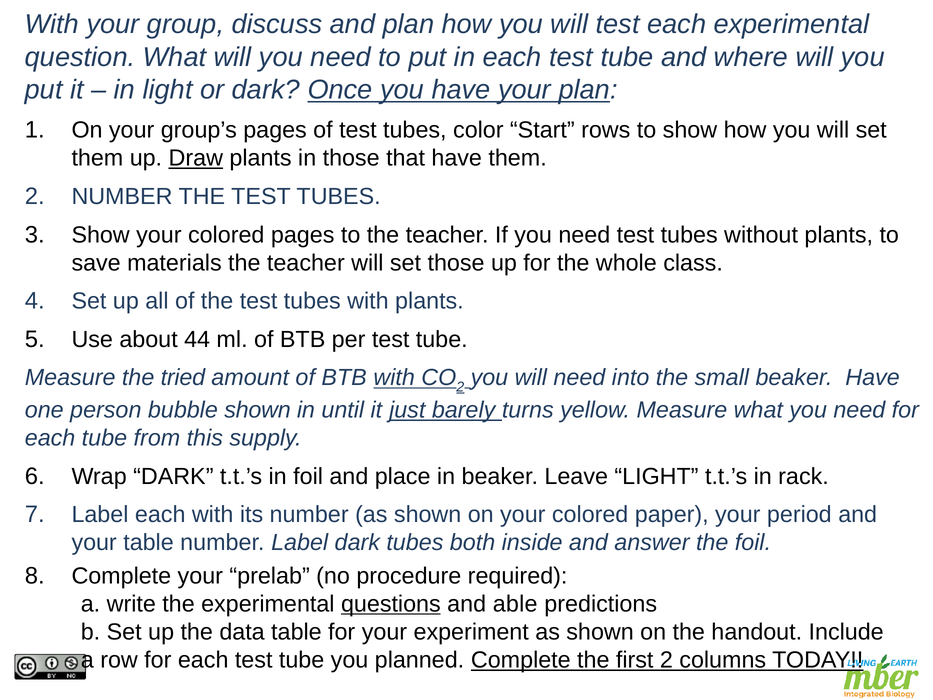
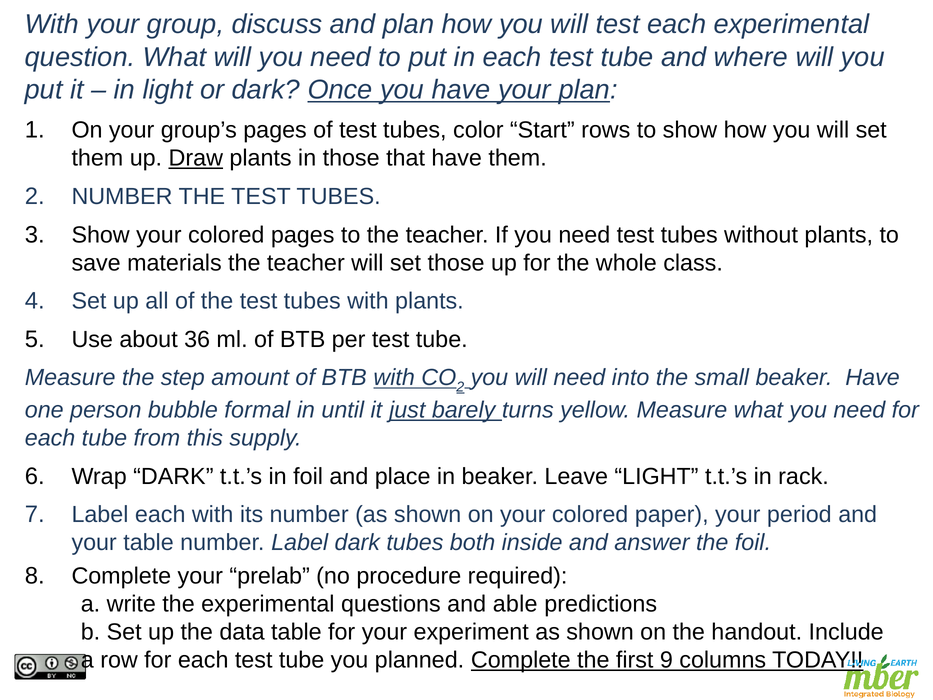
44: 44 -> 36 (197, 340)
tried: tried -> step (183, 378)
bubble shown: shown -> formal (257, 410)
questions underline: present -> none (391, 604)
first 2: 2 -> 9 (666, 660)
